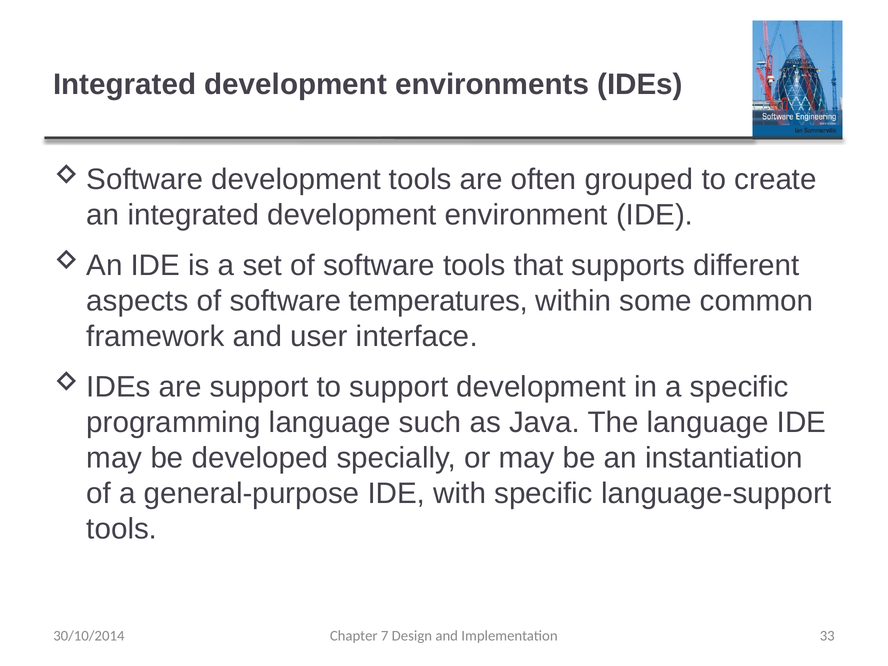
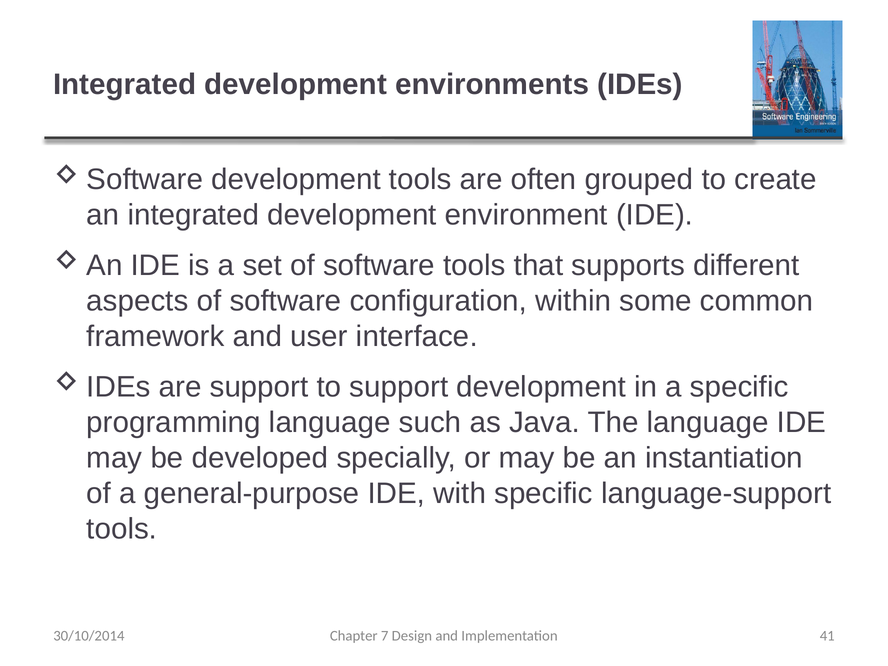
temperatures: temperatures -> configuration (438, 301)
33: 33 -> 41 (827, 636)
